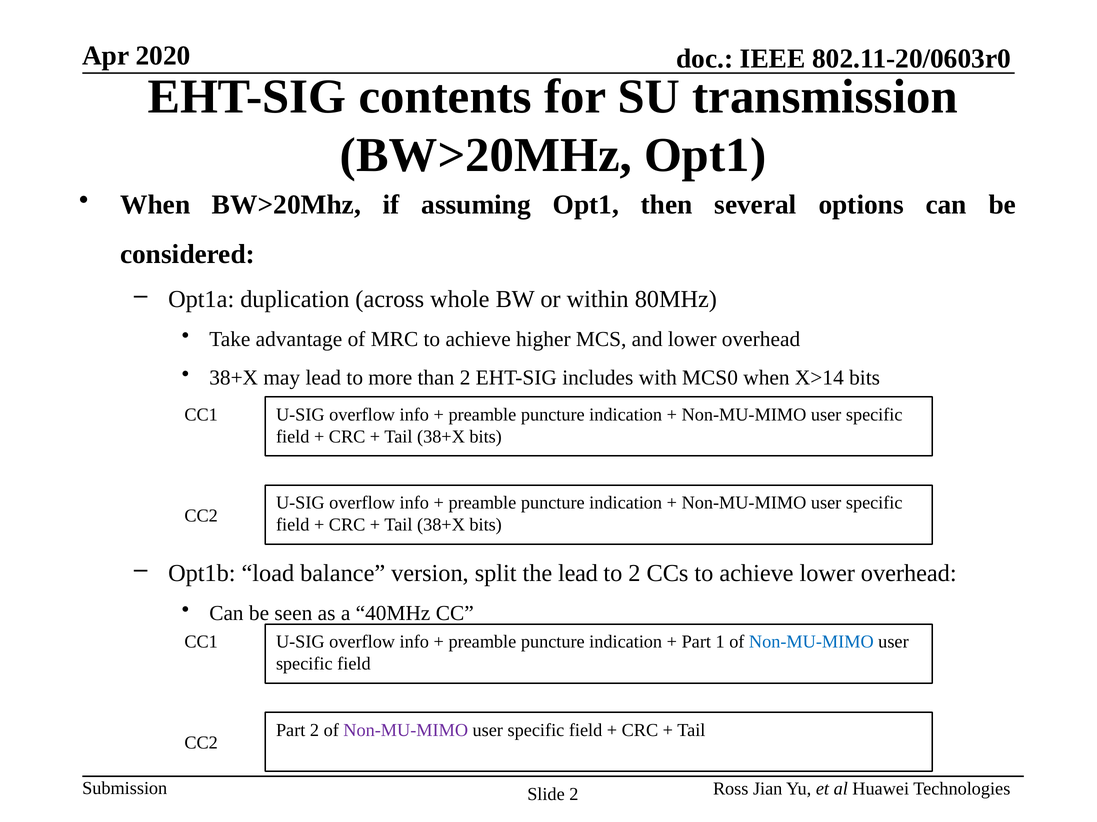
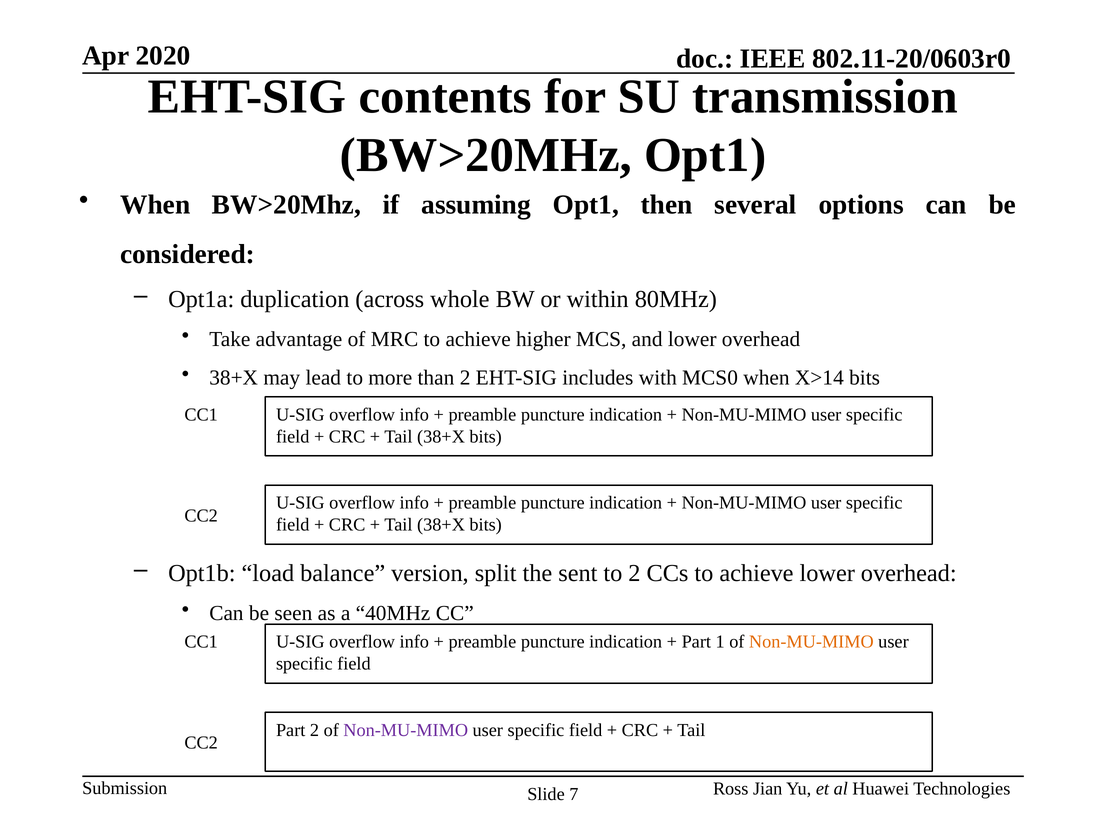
the lead: lead -> sent (578, 574)
Non-MU-MIMO colour: blue -> orange (811, 643)
Slide 2: 2 -> 7 (574, 795)
